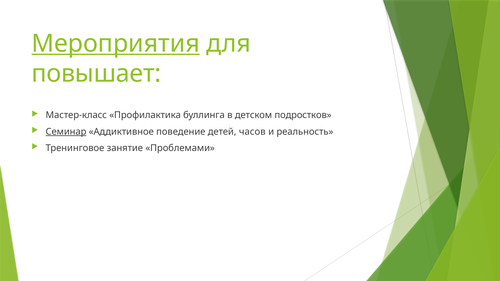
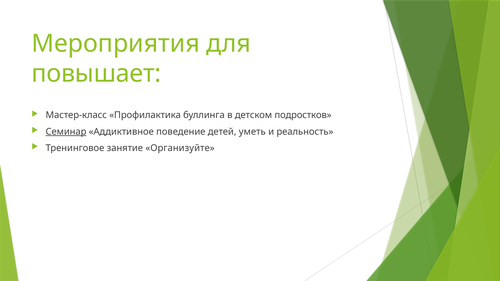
Мероприятия underline: present -> none (116, 44)
часов: часов -> уметь (252, 132)
Проблемами: Проблемами -> Организуйте (180, 148)
